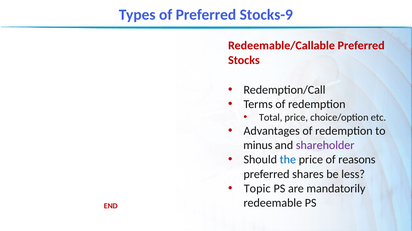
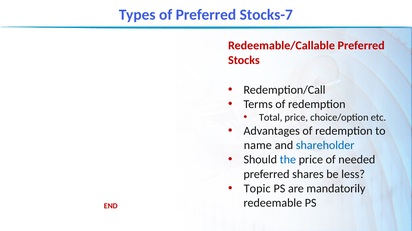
Stocks-9: Stocks-9 -> Stocks-7 (266, 15)
minus: minus -> name (258, 146)
shareholder colour: purple -> blue (325, 146)
reasons: reasons -> needed (357, 160)
